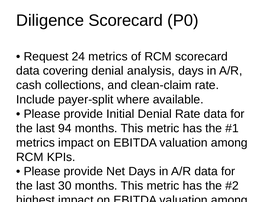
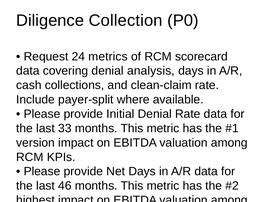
Diligence Scorecard: Scorecard -> Collection (126, 20)
94: 94 -> 33 (65, 129)
metrics: metrics -> version (35, 143)
30: 30 -> 46 (65, 186)
